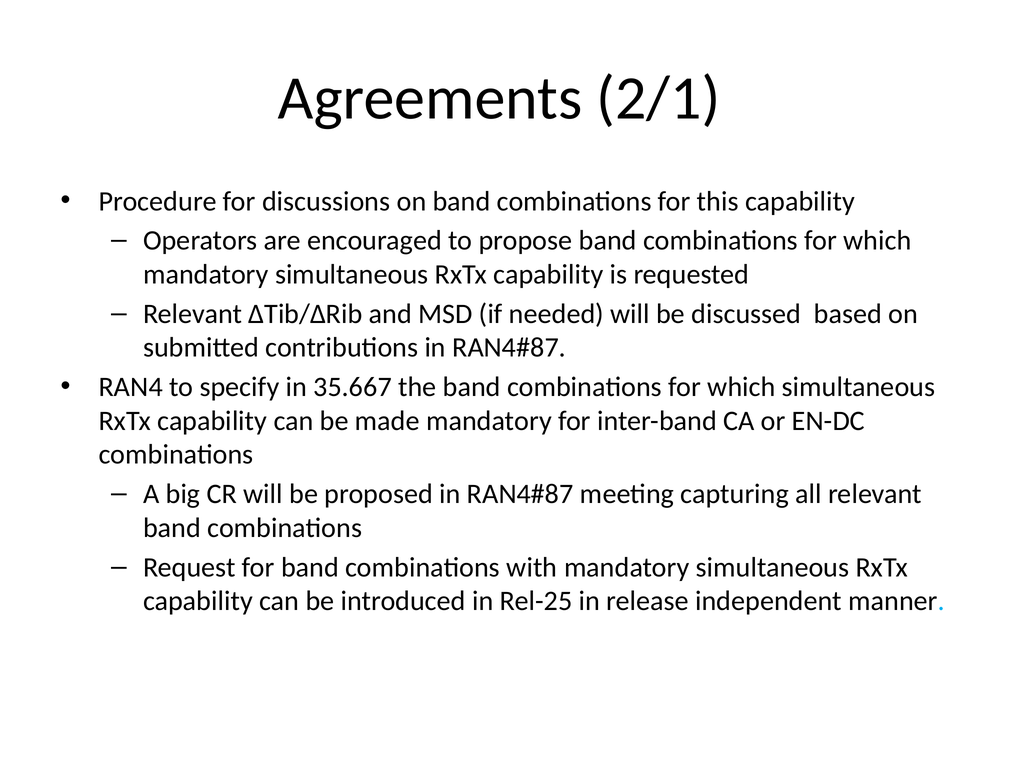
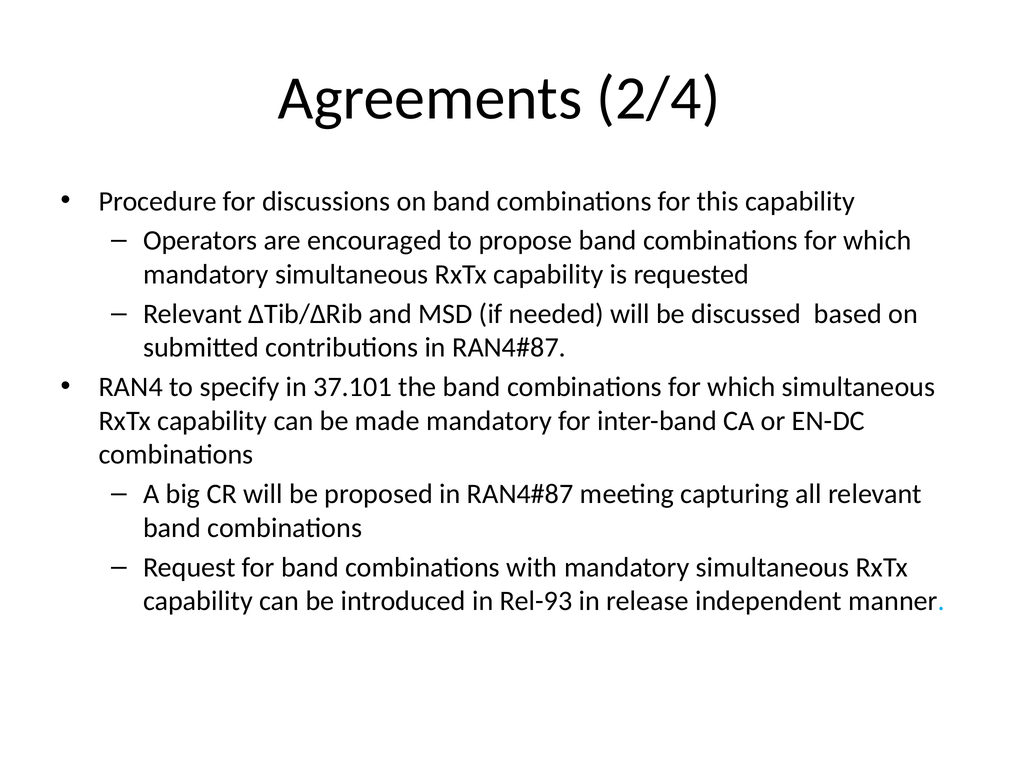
2/1: 2/1 -> 2/4 (658, 98)
35.667: 35.667 -> 37.101 (353, 387)
Rel-25: Rel-25 -> Rel-93 (536, 601)
